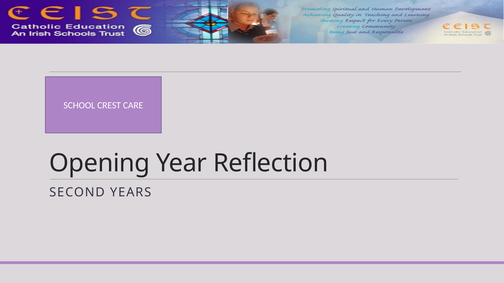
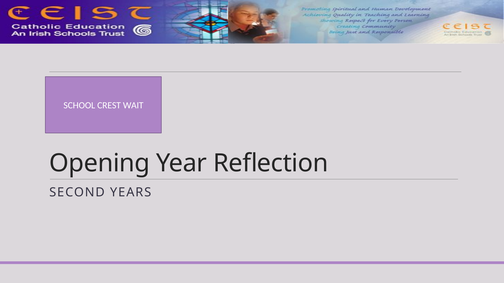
CARE: CARE -> WAIT (133, 106)
